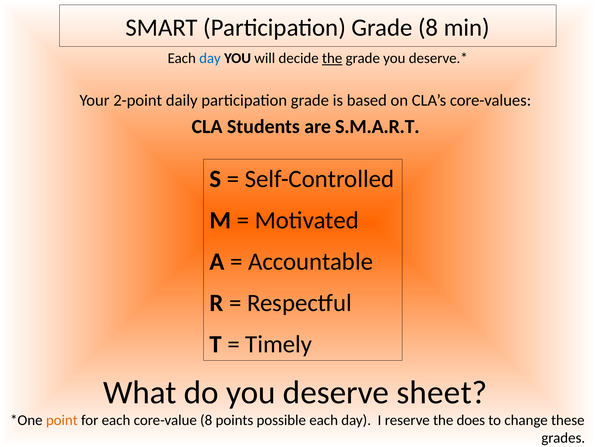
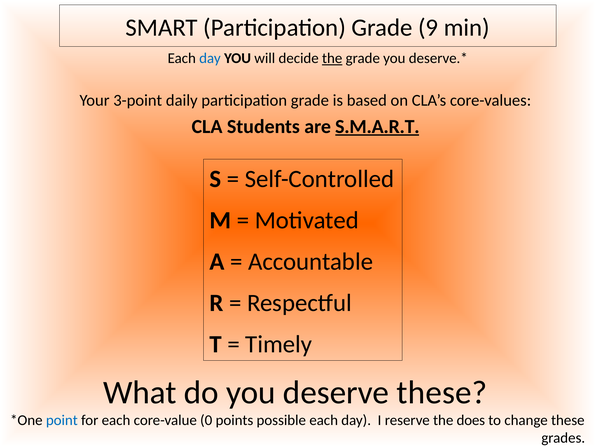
Grade 8: 8 -> 9 (428, 28)
2-point: 2-point -> 3-point (138, 100)
S.M.A.R.T underline: none -> present (377, 127)
deserve sheet: sheet -> these (442, 393)
point colour: orange -> blue (62, 420)
core-value 8: 8 -> 0 (206, 420)
